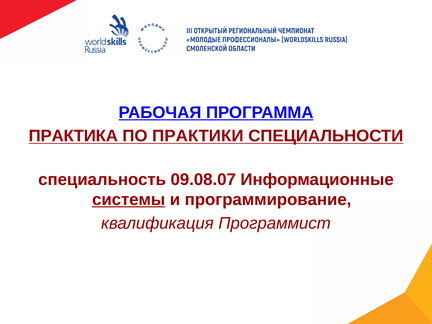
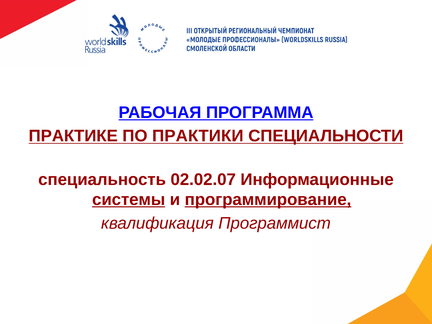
ПРАКТИКА: ПРАКТИКА -> ПРАКТИКЕ (73, 136)
09.08.07: 09.08.07 -> 02.02.07 (203, 180)
программирование underline: none -> present (268, 200)
